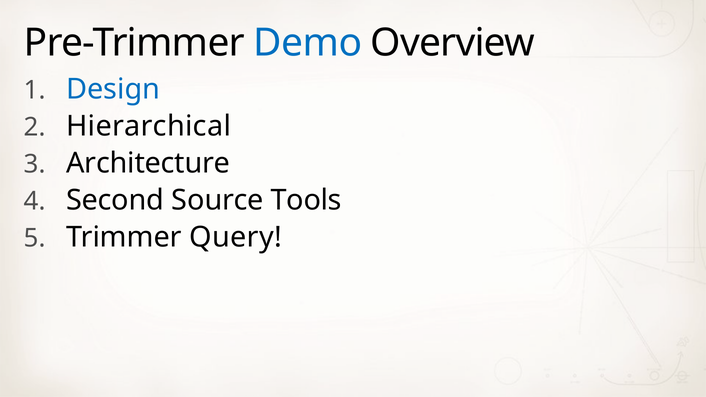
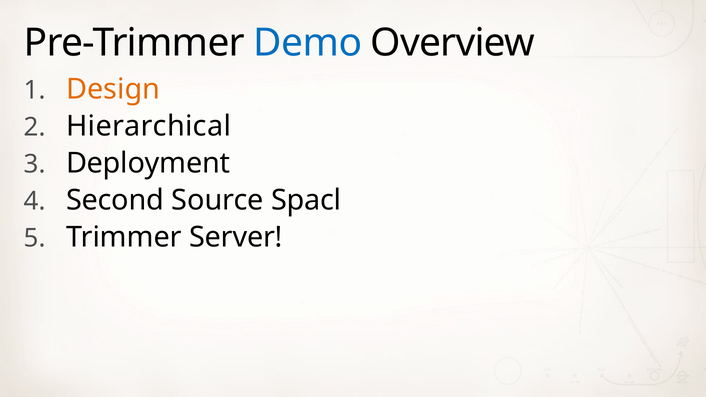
Design colour: blue -> orange (113, 89)
Architecture: Architecture -> Deployment (148, 163)
Tools: Tools -> Spacl (306, 200)
Query: Query -> Server (236, 237)
